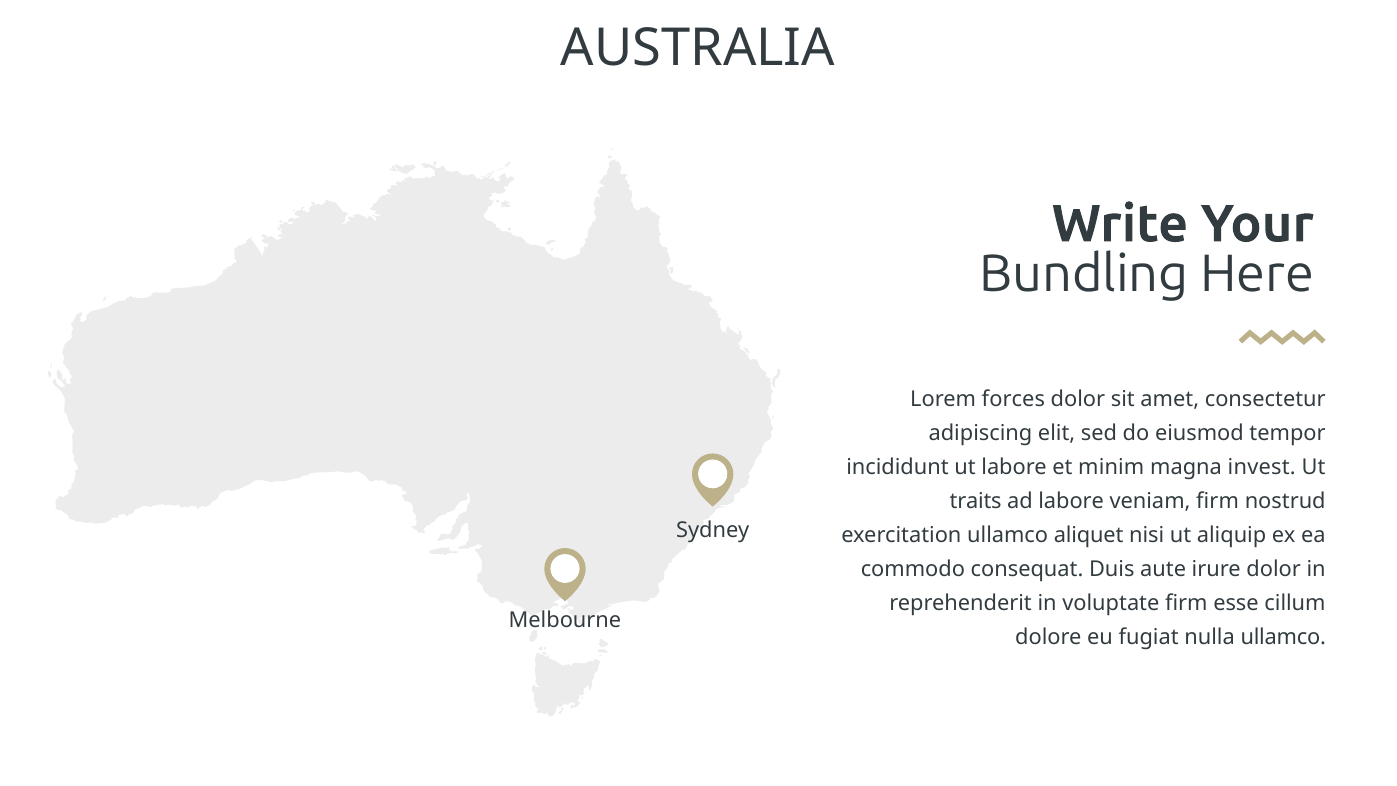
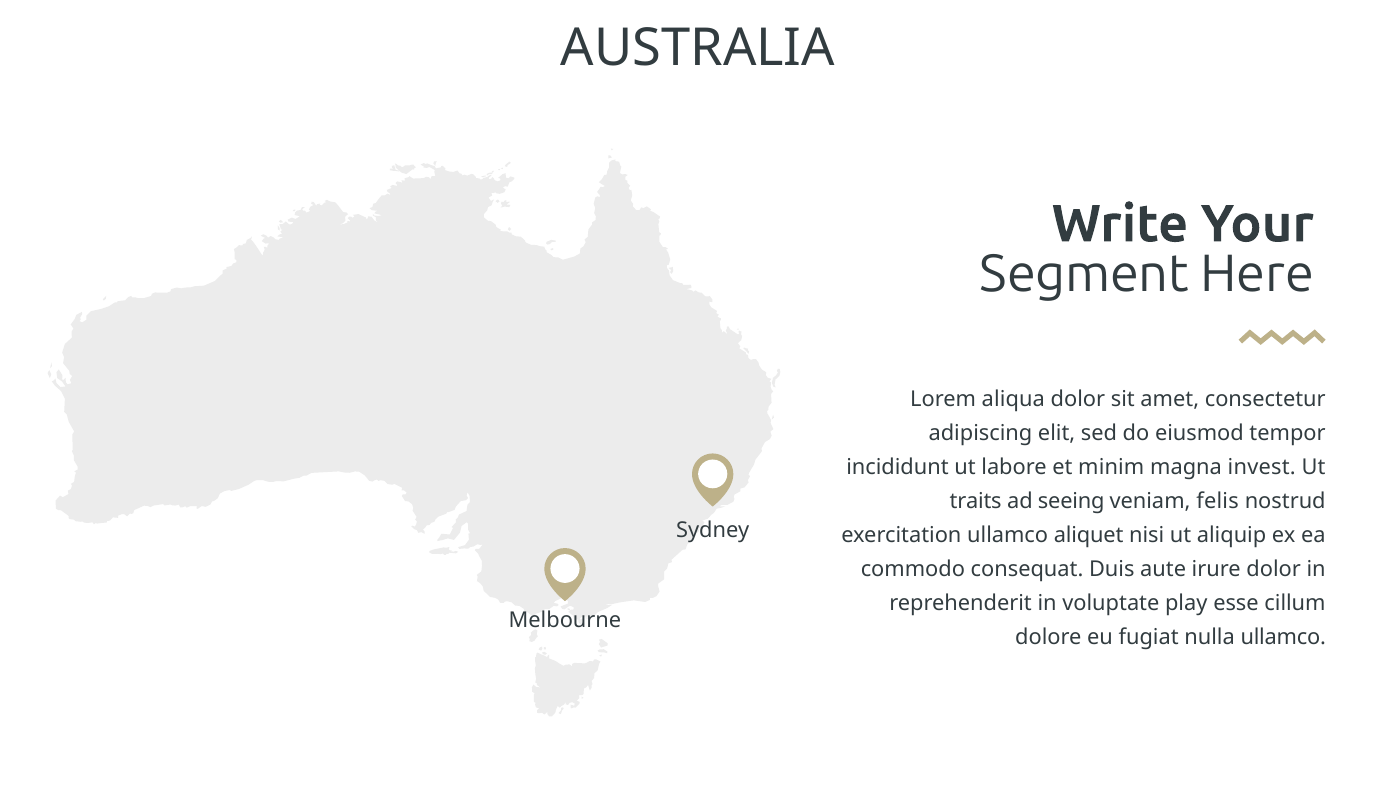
Bundling: Bundling -> Segment (1084, 274)
forces: forces -> aliqua (1013, 399)
ad labore: labore -> seeing (1071, 501)
veniam firm: firm -> felis (1218, 501)
voluptate firm: firm -> play (1186, 603)
